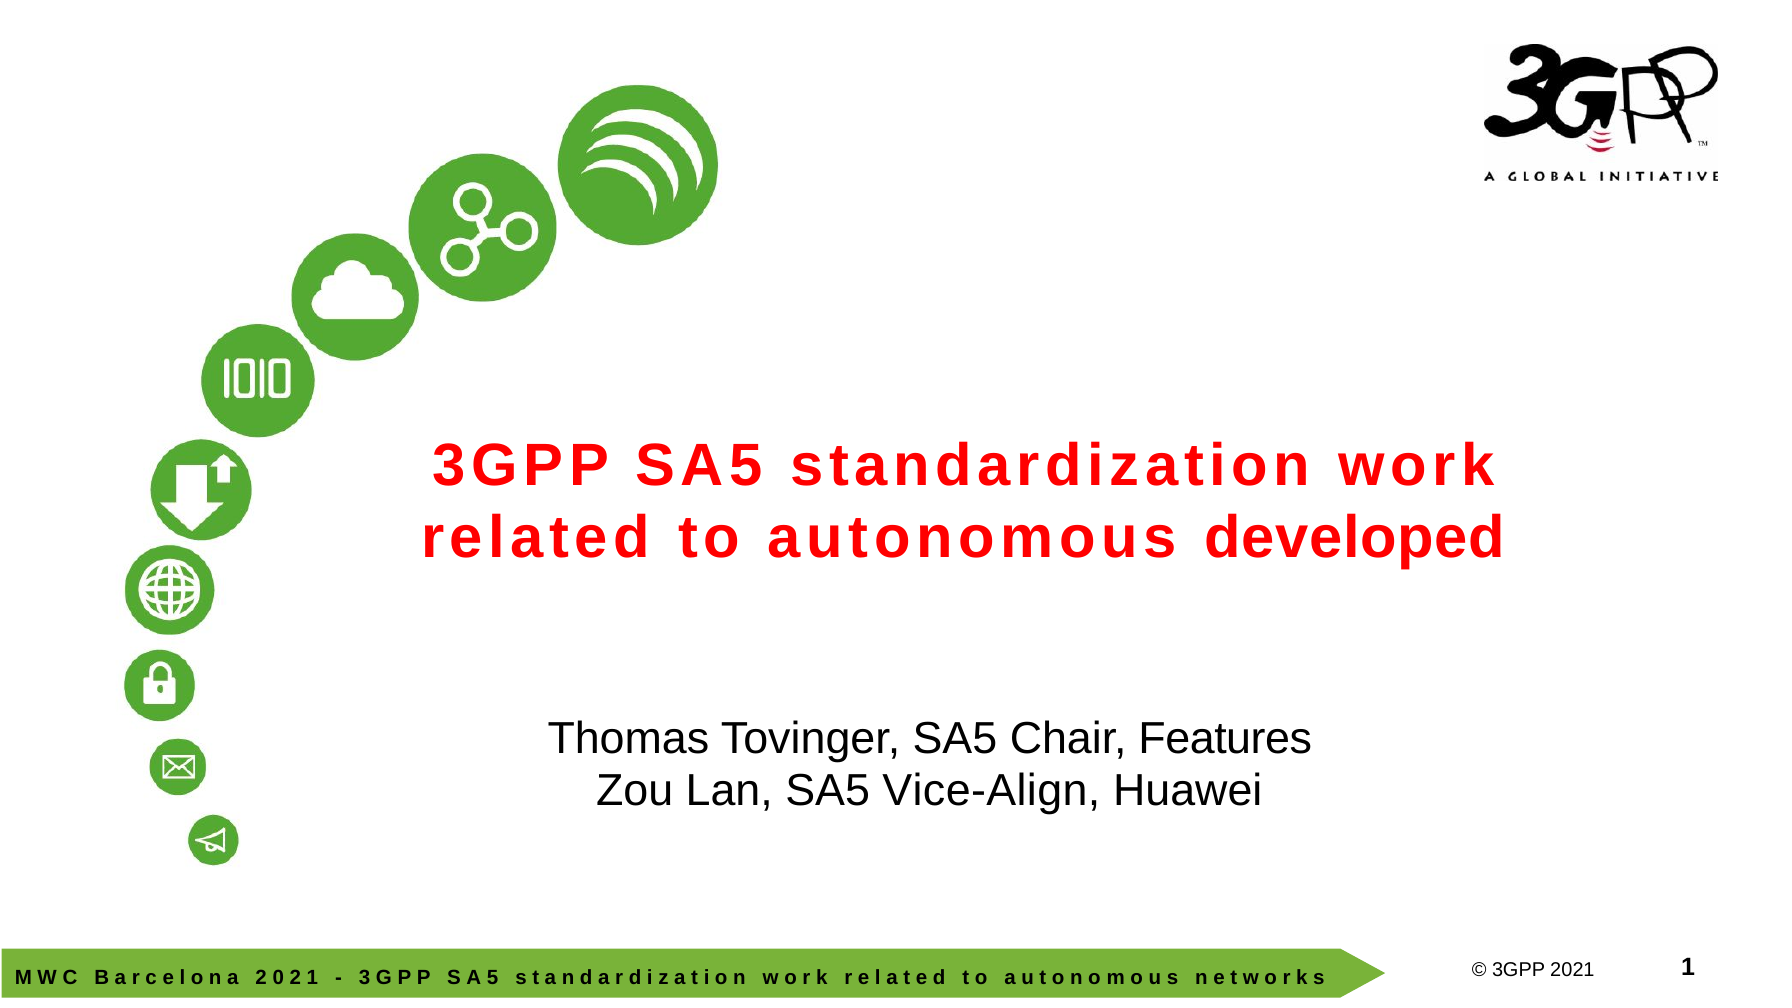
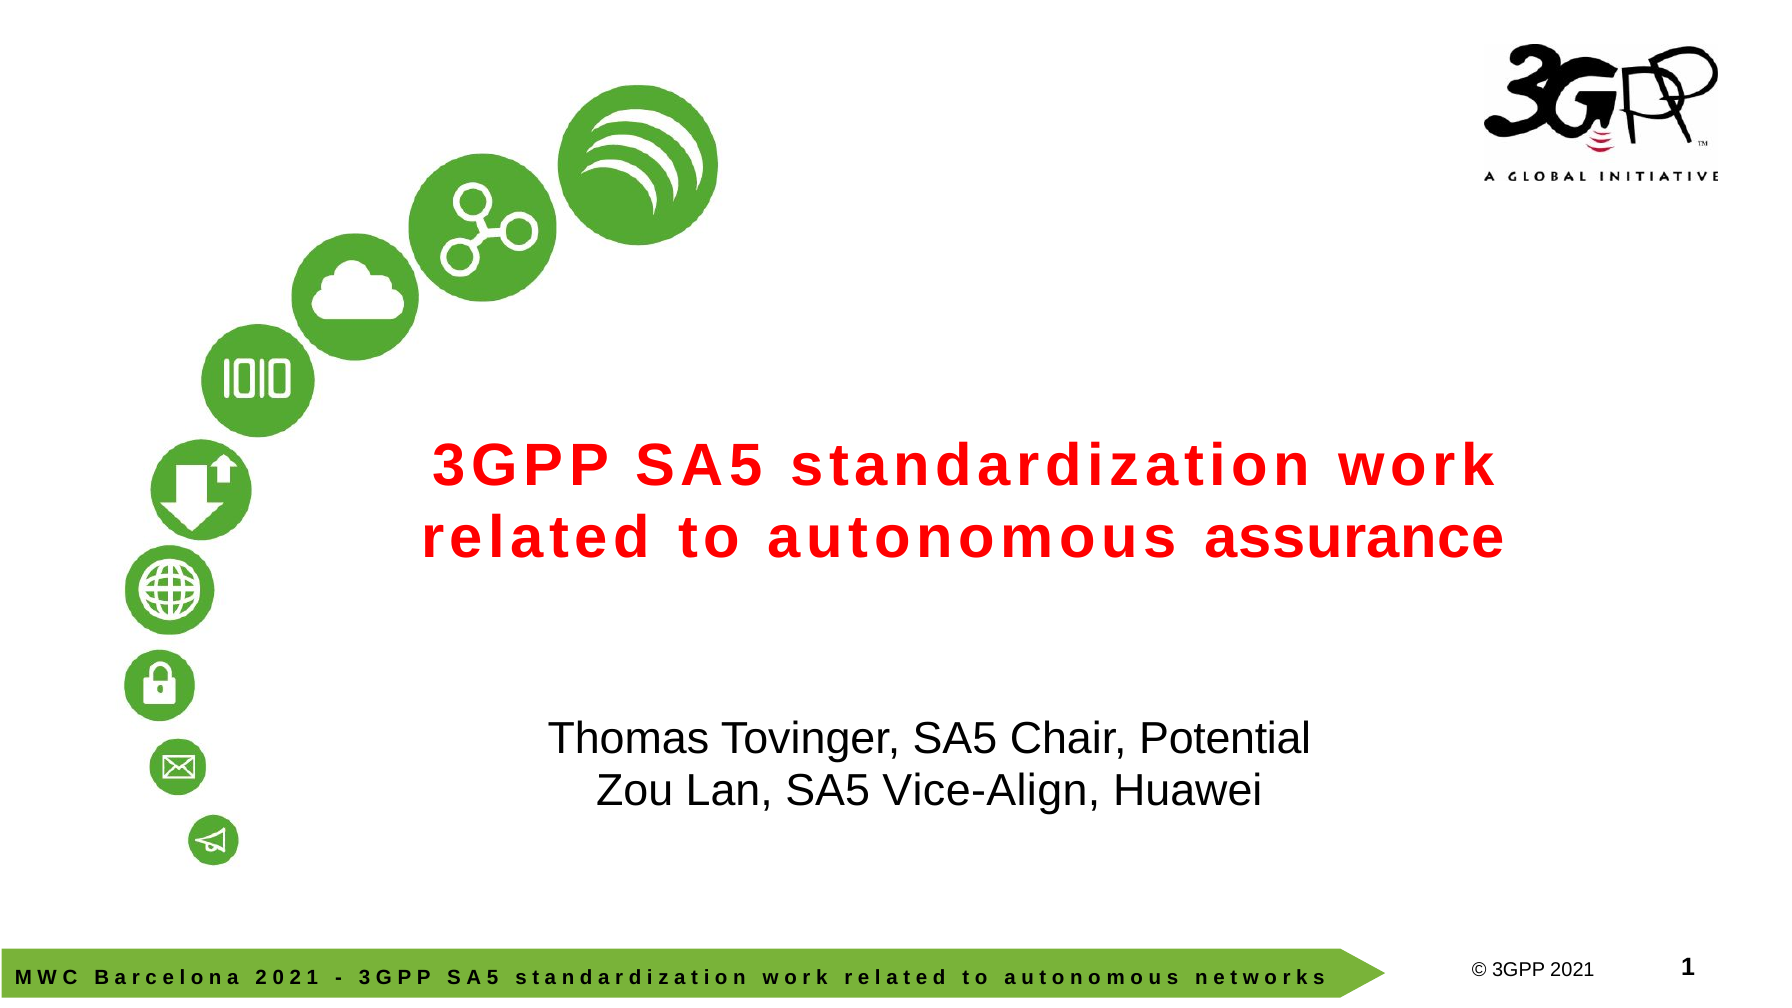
developed: developed -> assurance (1355, 538)
Features: Features -> Potential (1225, 739)
